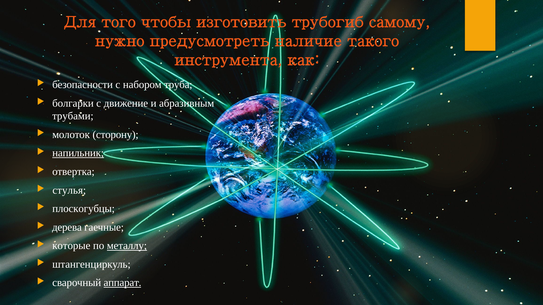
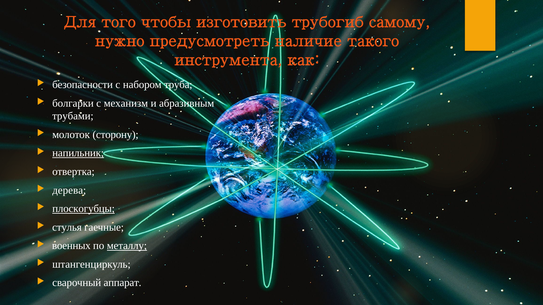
движение: движение -> механизм (126, 103)
стулья: стулья -> дерева (69, 190)
плоскогубцы underline: none -> present (84, 209)
дерева: дерева -> стулья (67, 228)
которые: которые -> военных (71, 246)
аппарат underline: present -> none (123, 283)
